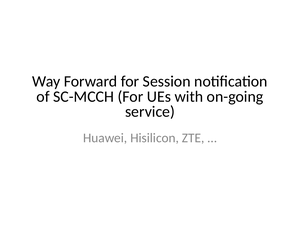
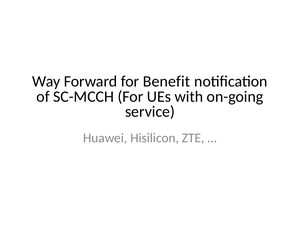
Session: Session -> Benefit (167, 81)
